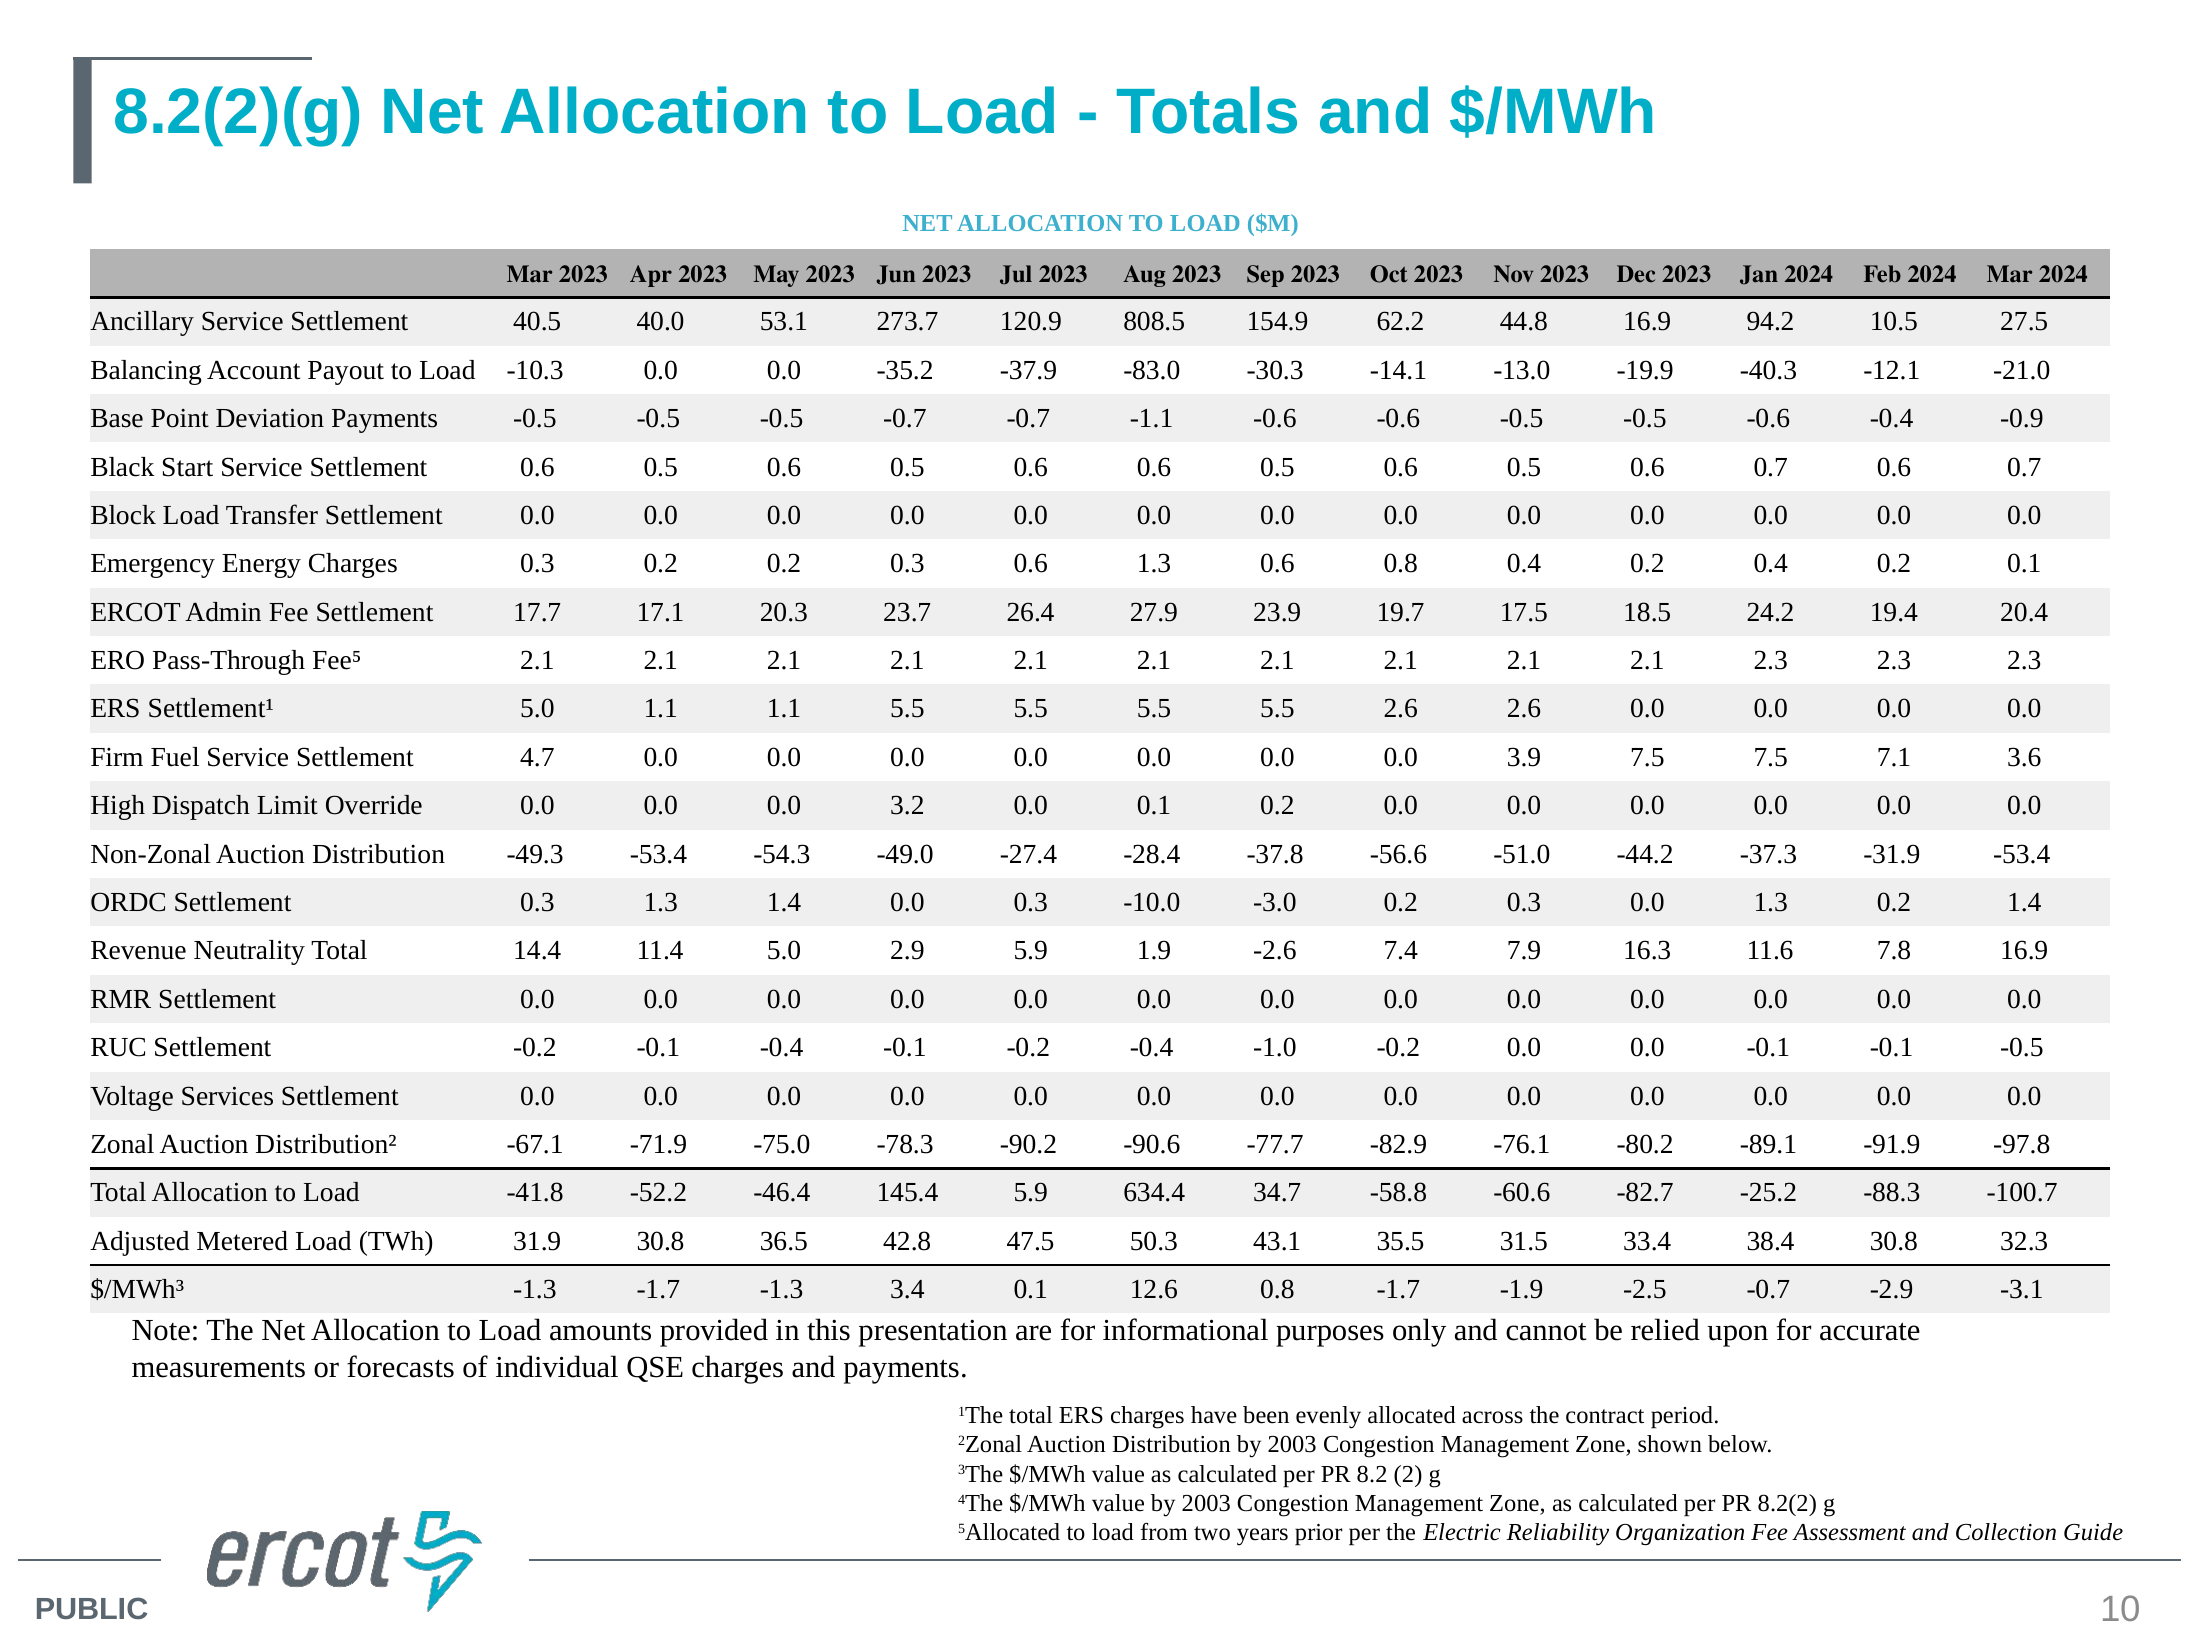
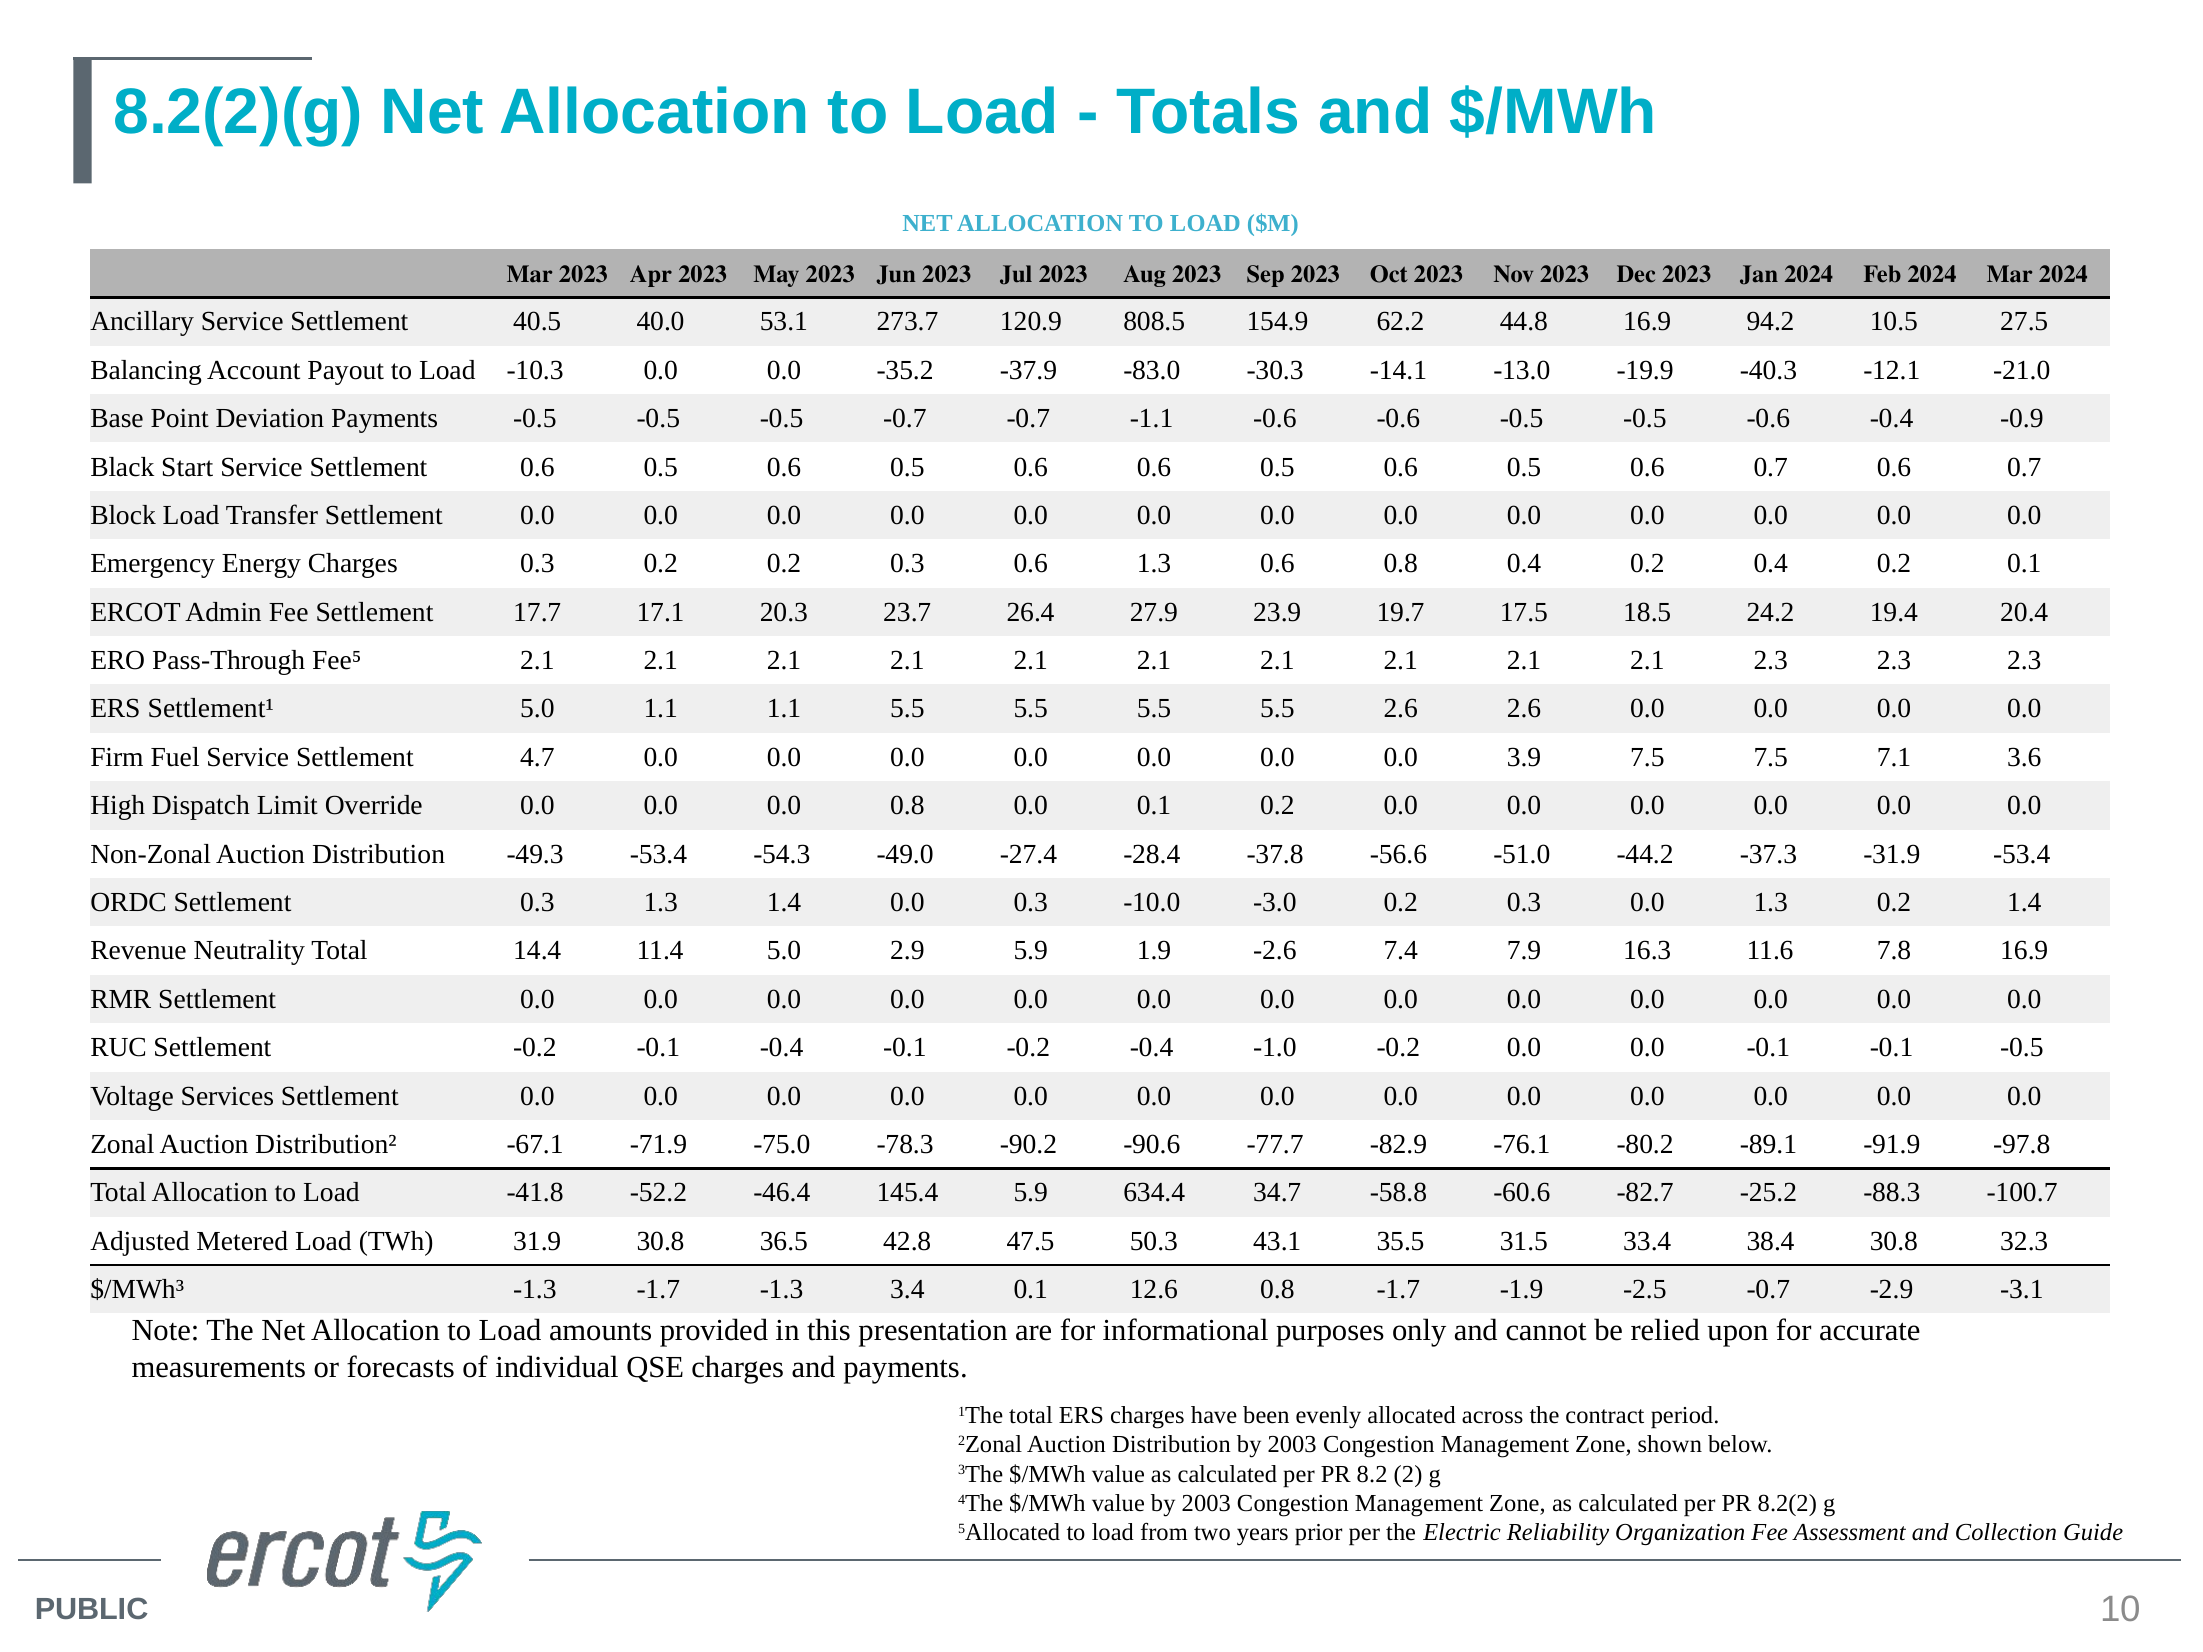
0.0 3.2: 3.2 -> 0.8 (907, 806)
